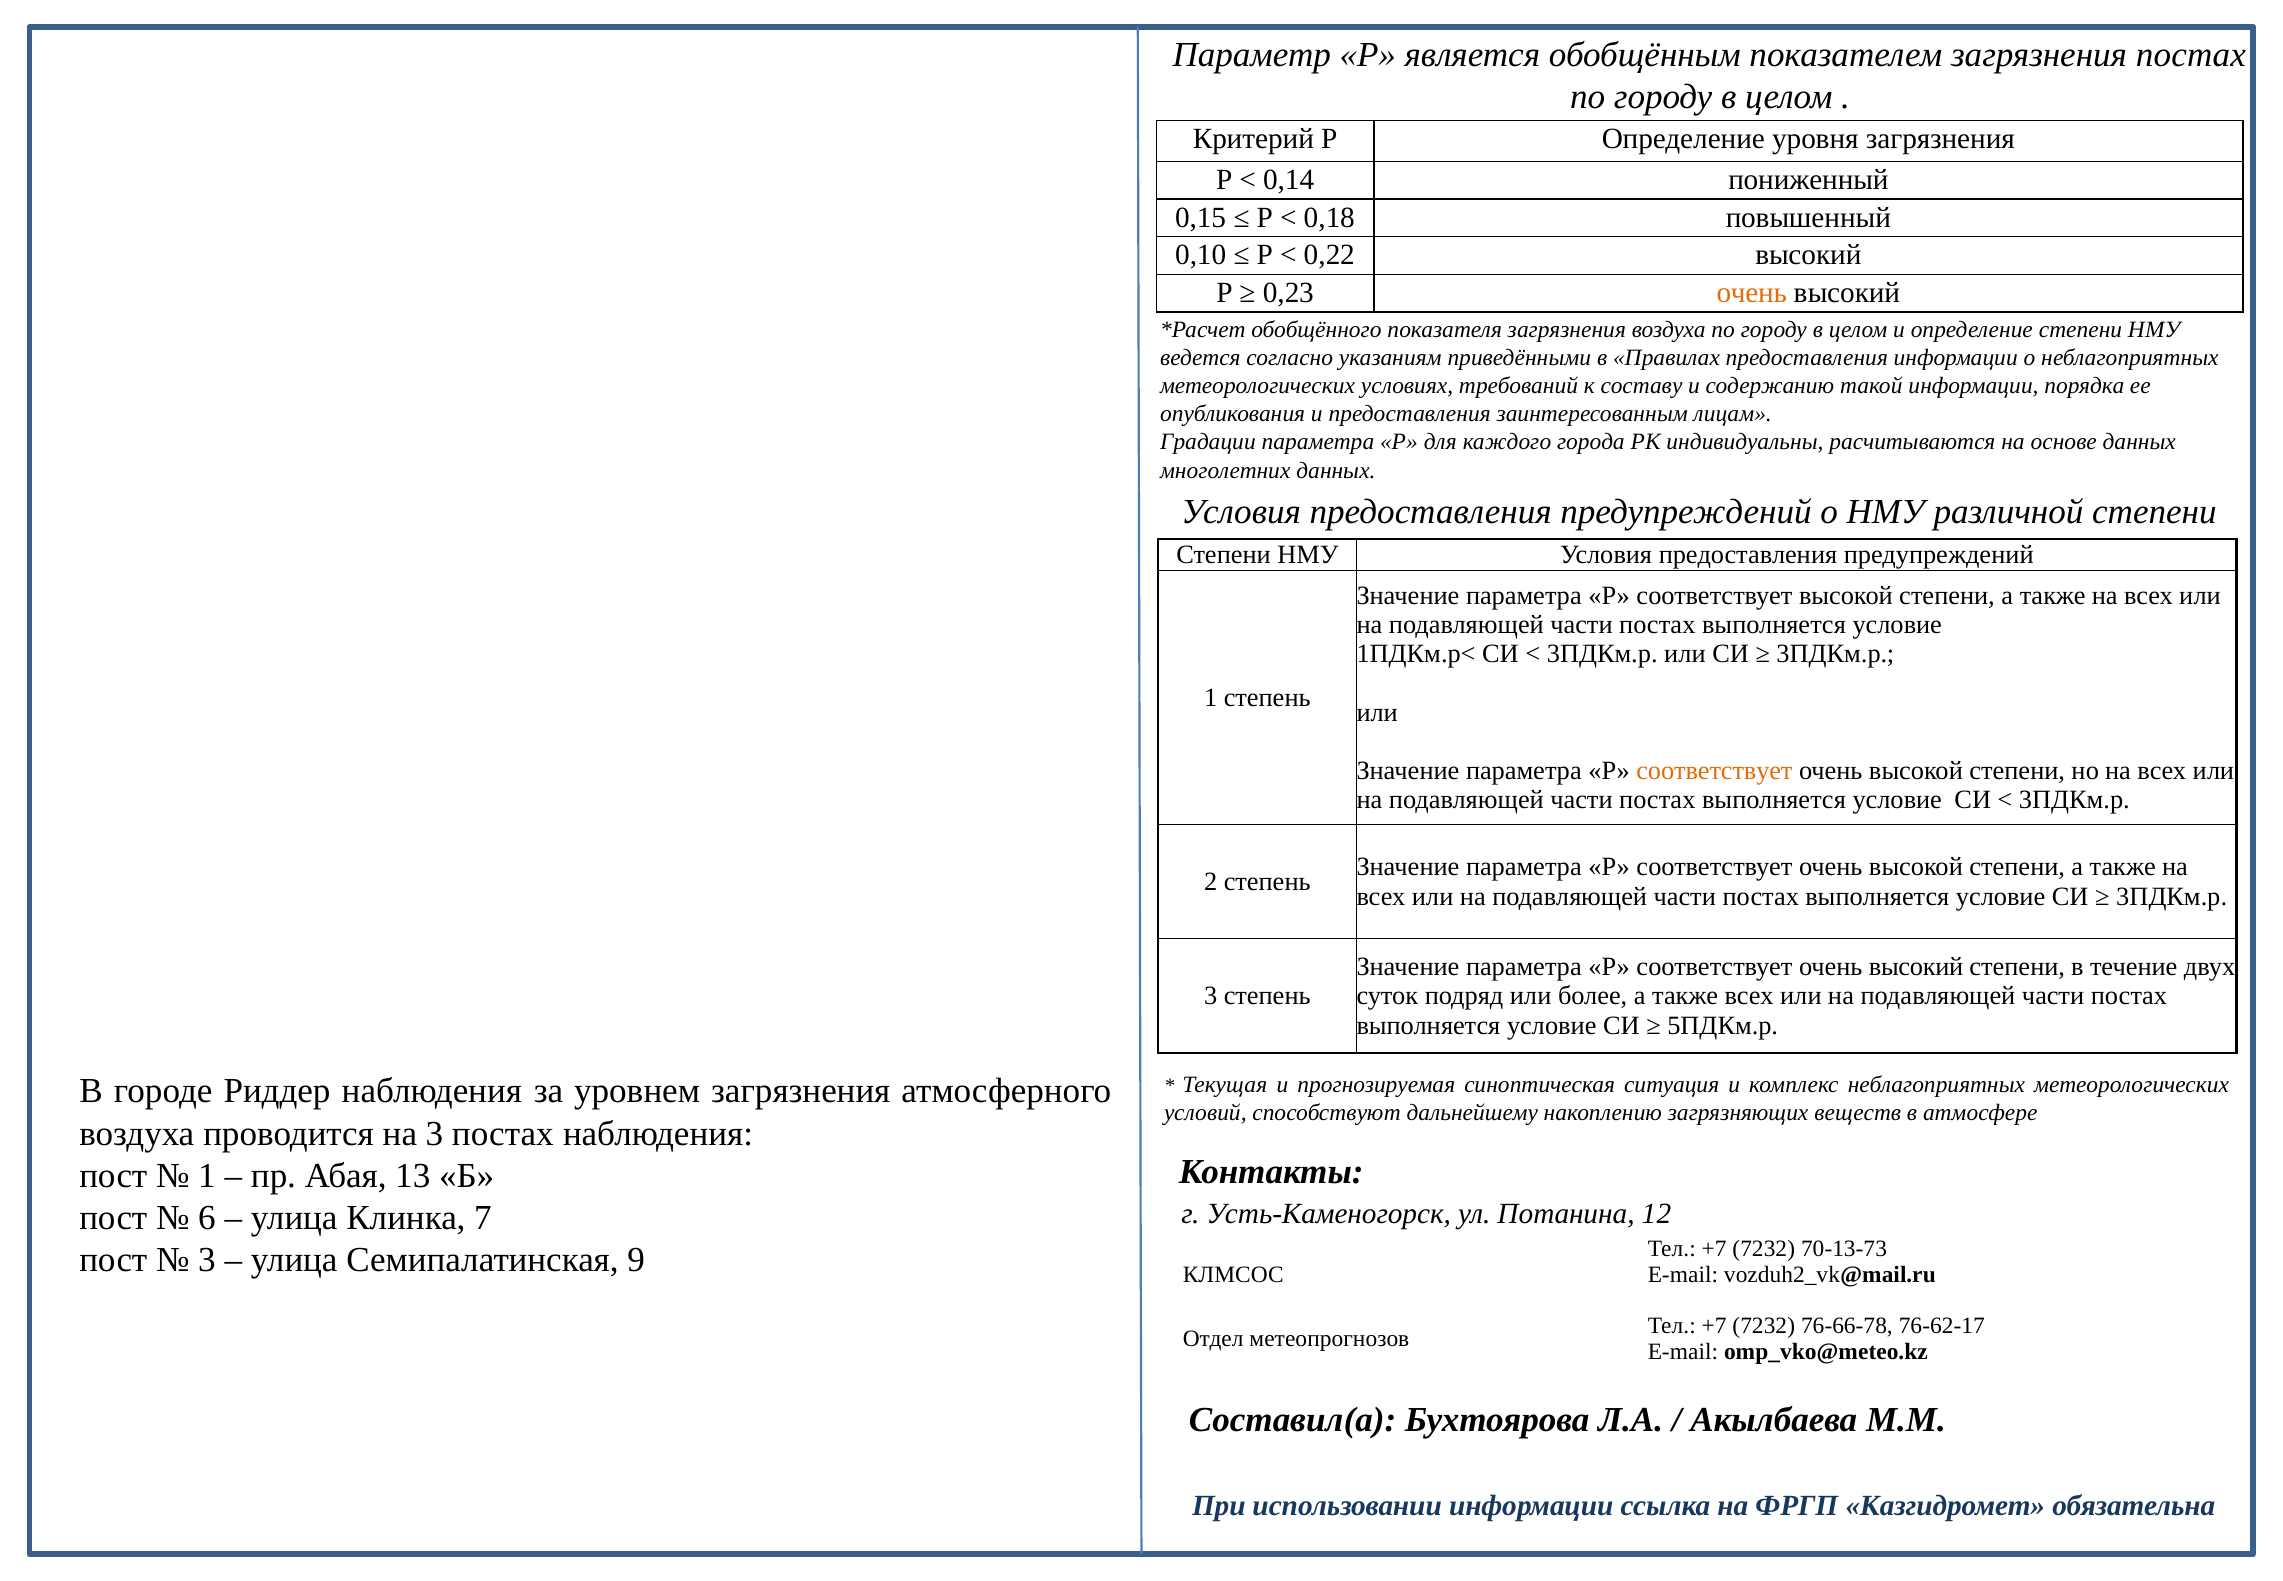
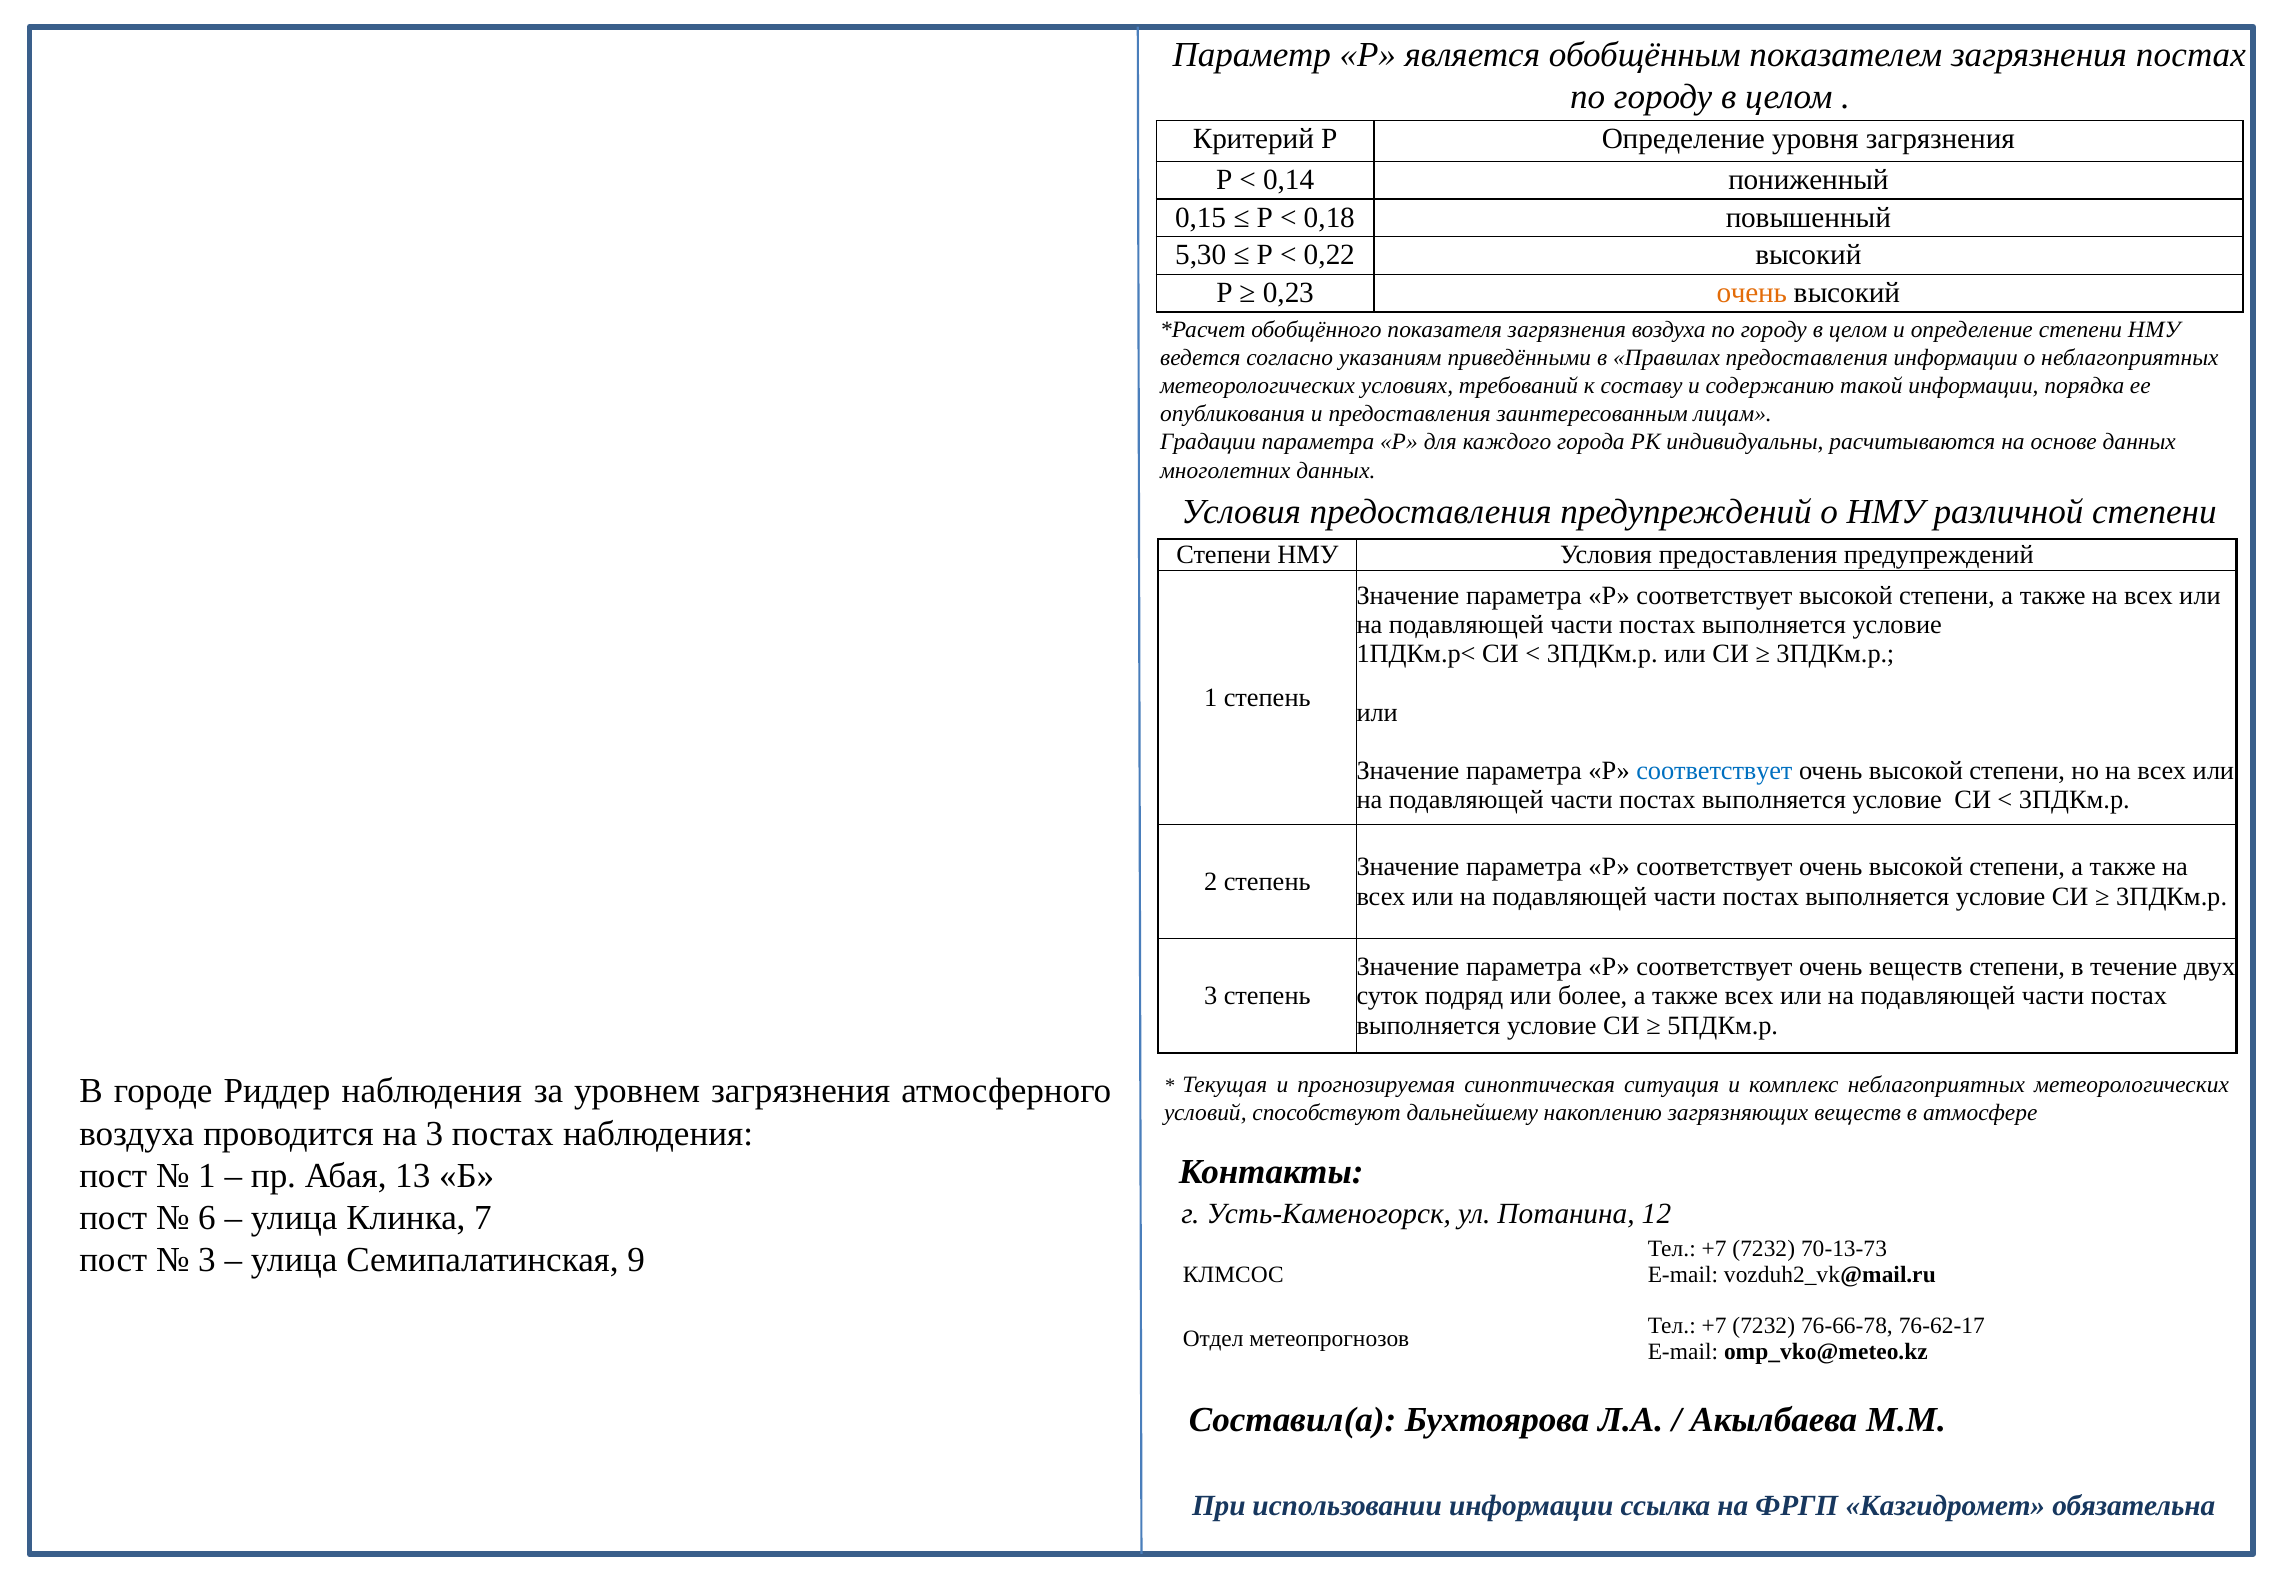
0,10: 0,10 -> 5,30 (1201, 255)
соответствует colour: orange -> blue (1714, 771)
соответствует очень высокий: высокий -> веществ (1916, 967)
